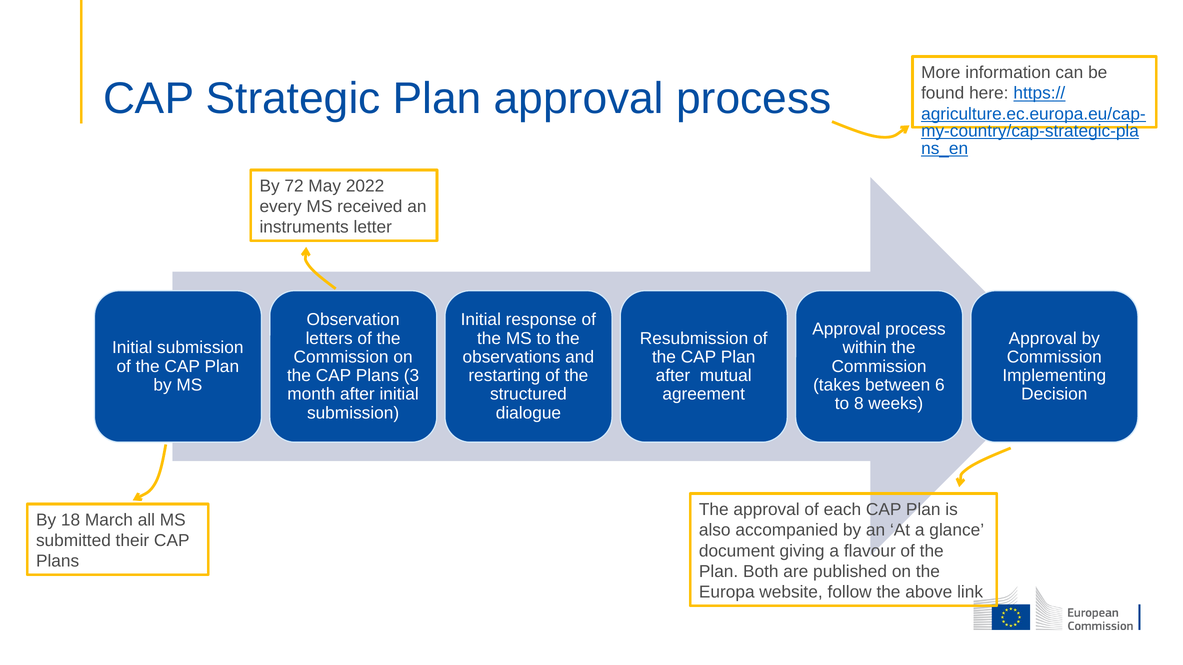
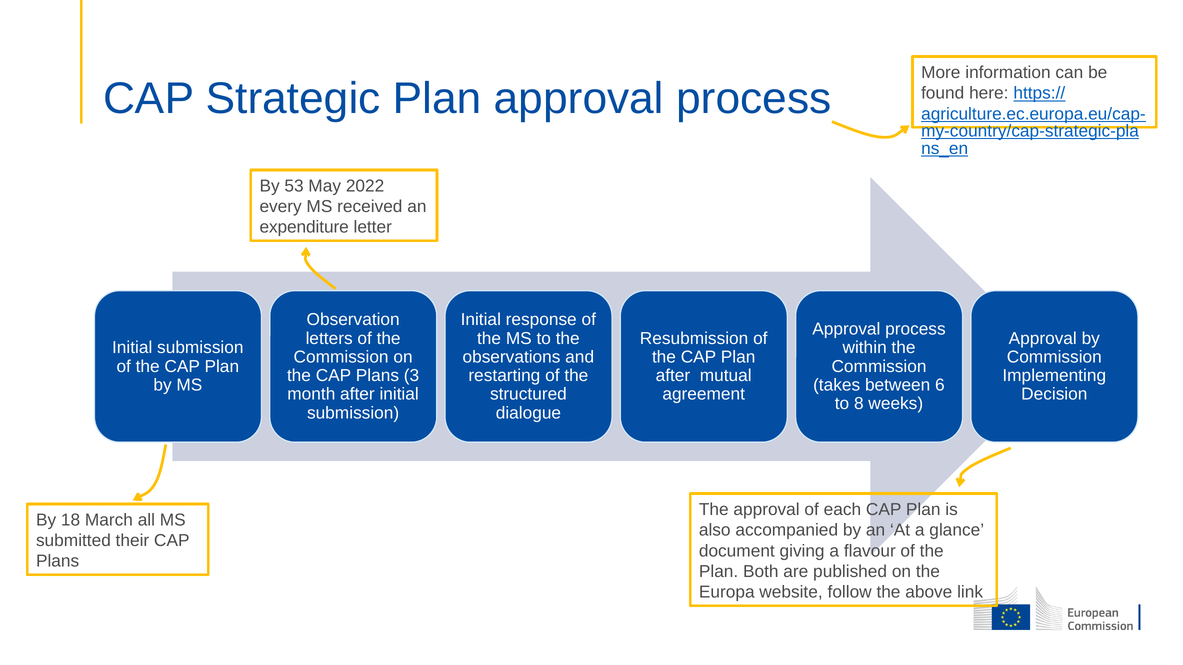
72: 72 -> 53 (294, 186)
instruments: instruments -> expenditure (304, 227)
